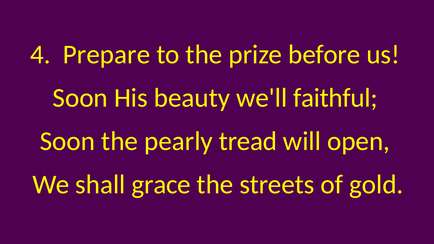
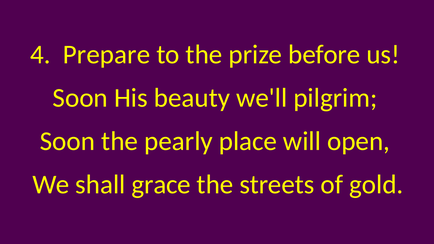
faithful: faithful -> pilgrim (335, 98)
tread: tread -> place (248, 141)
